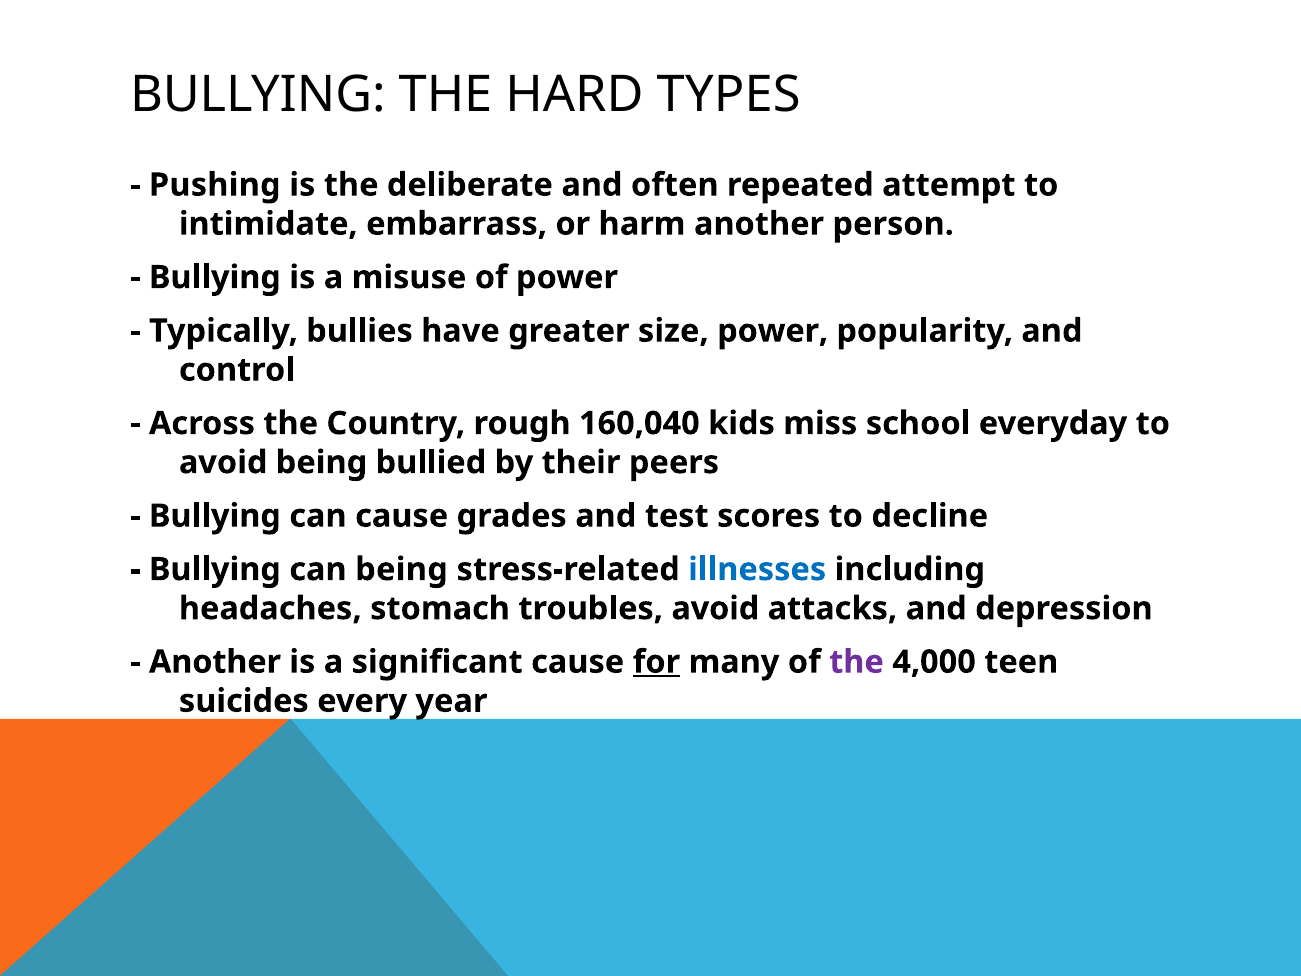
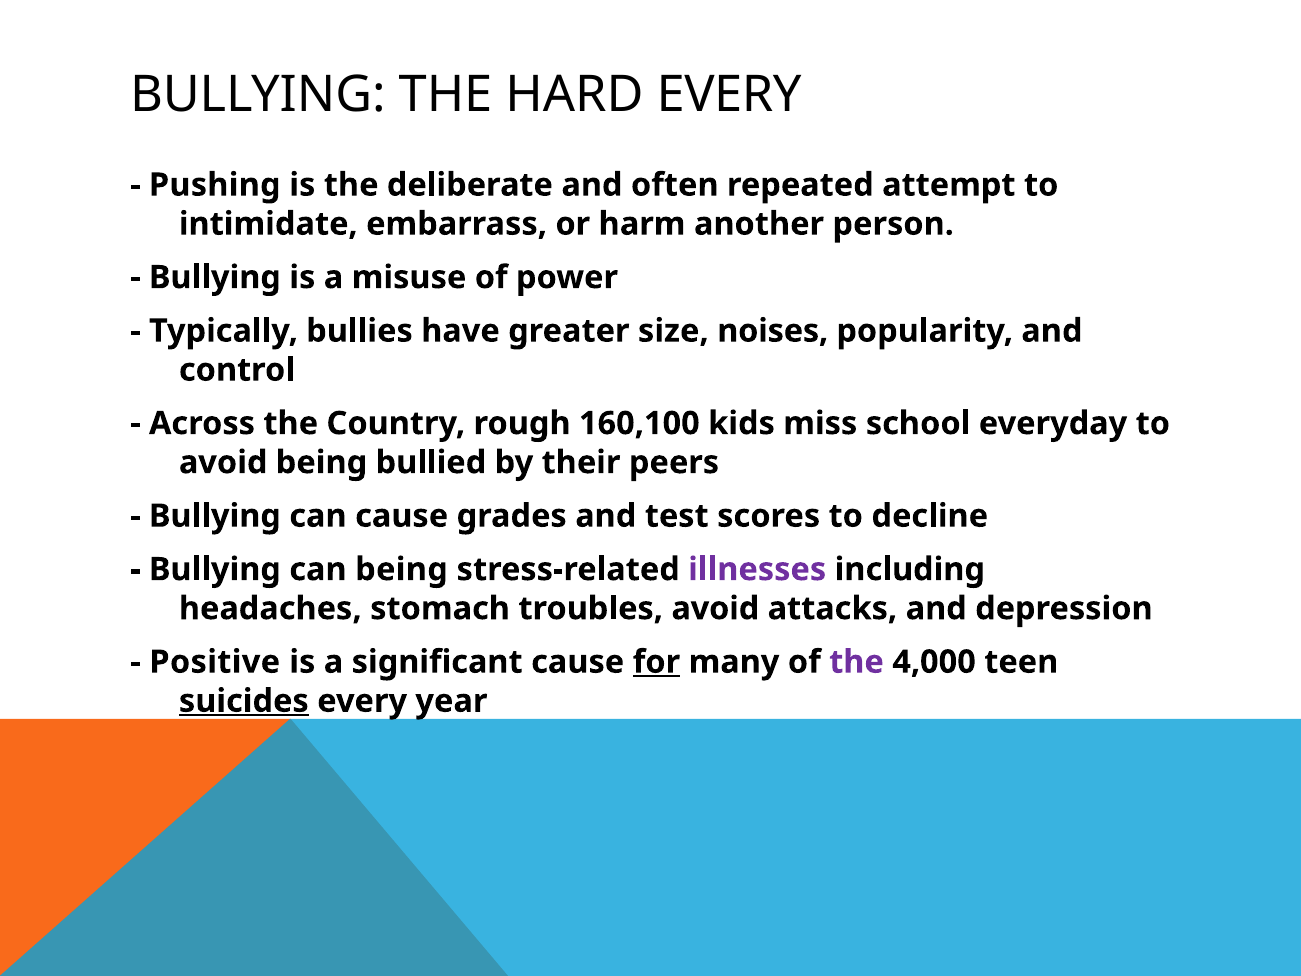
HARD TYPES: TYPES -> EVERY (729, 95)
size power: power -> noises (773, 331)
160,040: 160,040 -> 160,100 (639, 423)
illnesses colour: blue -> purple (757, 569)
Another: Another -> Positive (215, 662)
suicides underline: none -> present (244, 701)
